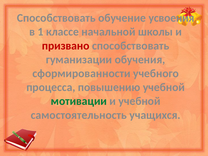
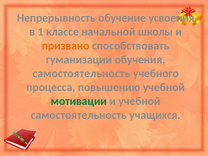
Способствовать: Способствовать -> Непрерывность (56, 18)
призвано colour: red -> orange (66, 46)
сформированности: сформированности -> самостоятельность (81, 73)
